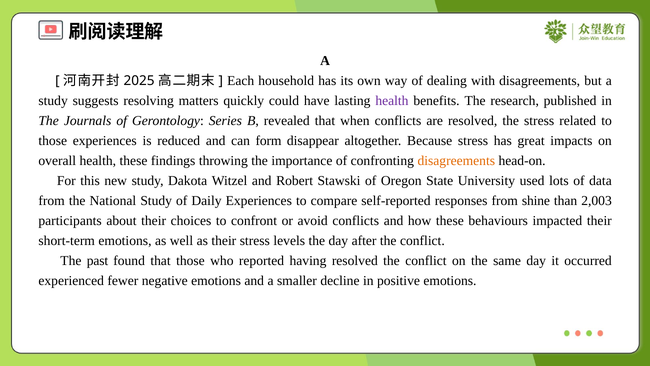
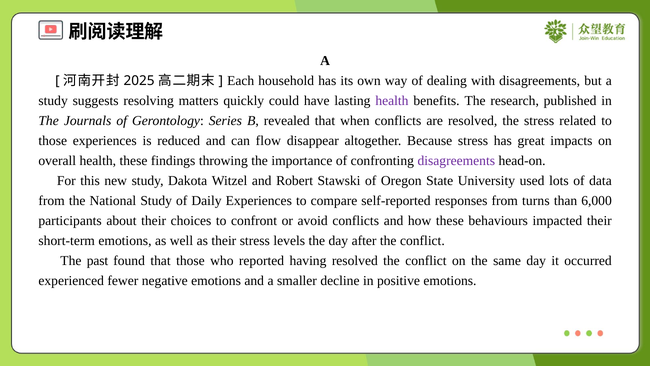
form: form -> flow (268, 141)
disagreements colour: orange -> purple (456, 161)
shine: shine -> turns (536, 201)
2,003: 2,003 -> 6,000 (597, 201)
